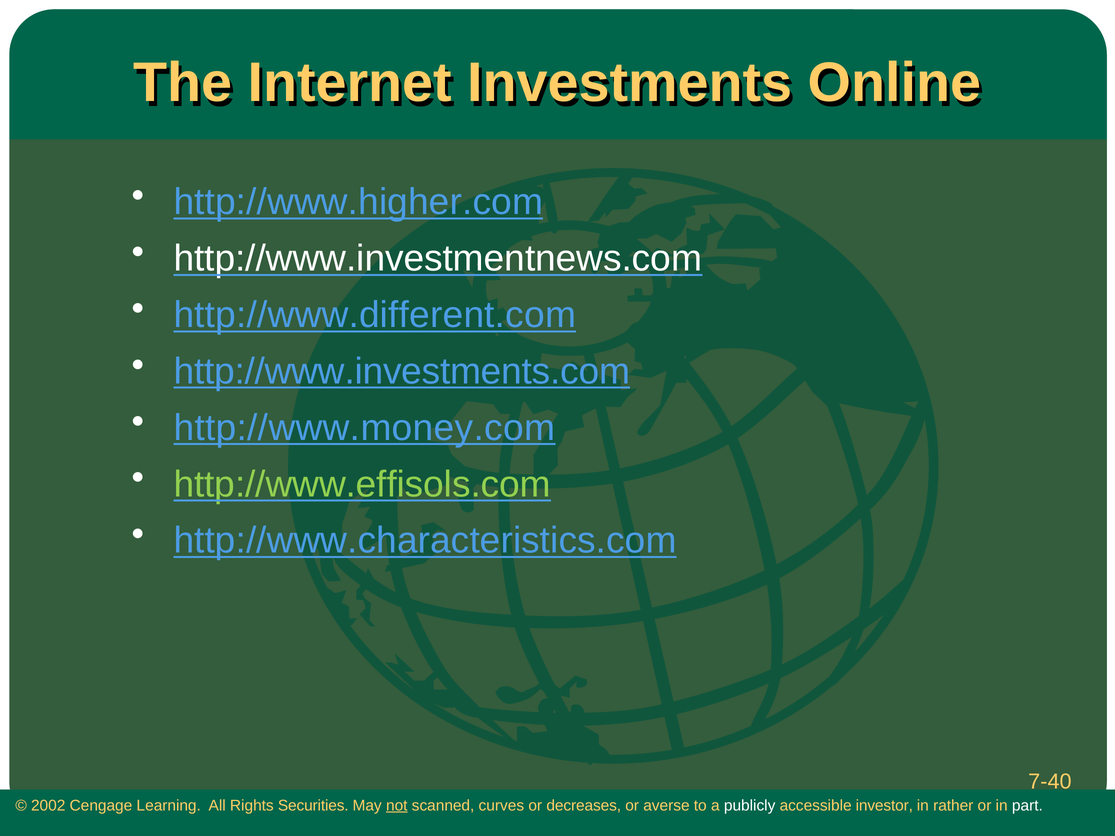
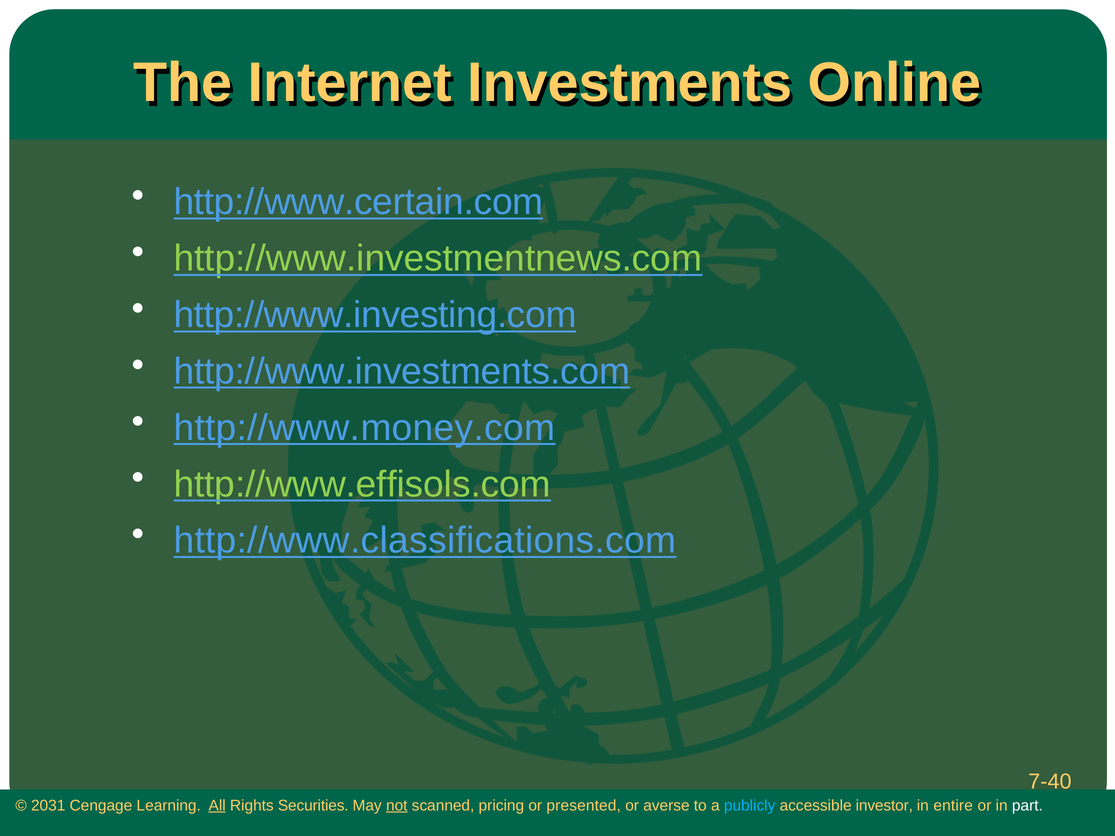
http://www.higher.com: http://www.higher.com -> http://www.certain.com (358, 202)
http://www.investmentnews.com colour: white -> light green (438, 259)
http://www.different.com: http://www.different.com -> http://www.investing.com (375, 315)
http://www.characteristics.com: http://www.characteristics.com -> http://www.classifications.com (425, 541)
2002: 2002 -> 2031 (48, 806)
All underline: none -> present (217, 806)
curves: curves -> pricing (501, 806)
decreases: decreases -> presented (584, 806)
publicly colour: white -> light blue (750, 806)
rather: rather -> entire (953, 806)
